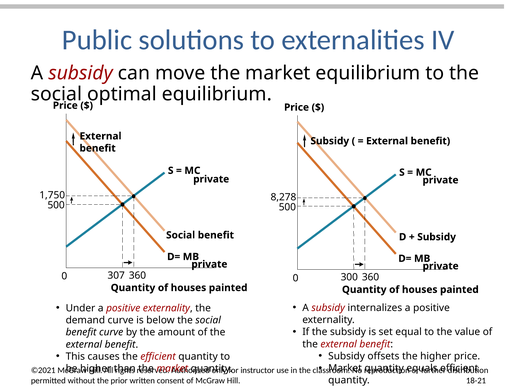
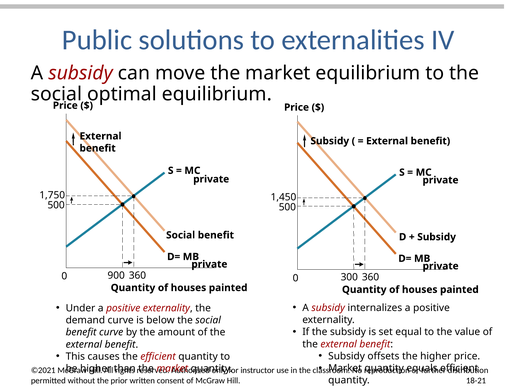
8,278: 8,278 -> 1,450 (283, 197)
307: 307 -> 900 (116, 275)
